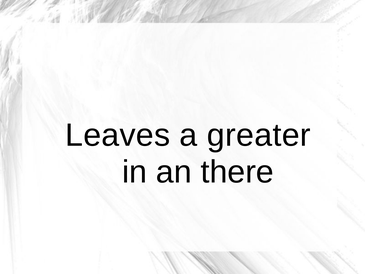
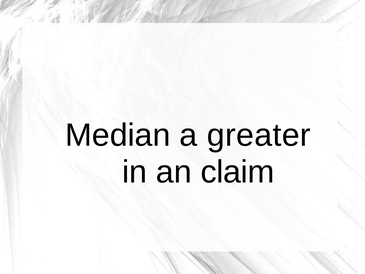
Leaves: Leaves -> Median (118, 135)
there: there -> claim (237, 172)
